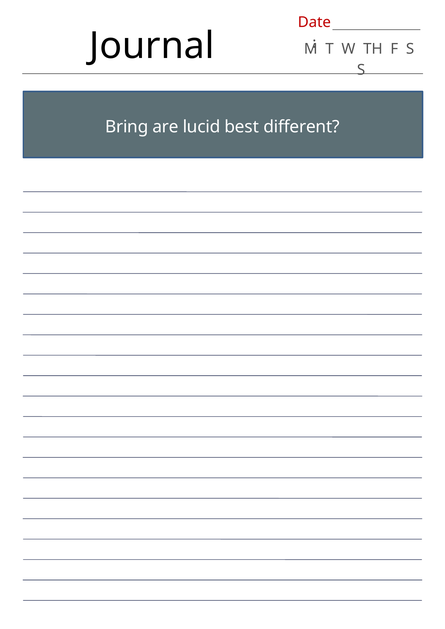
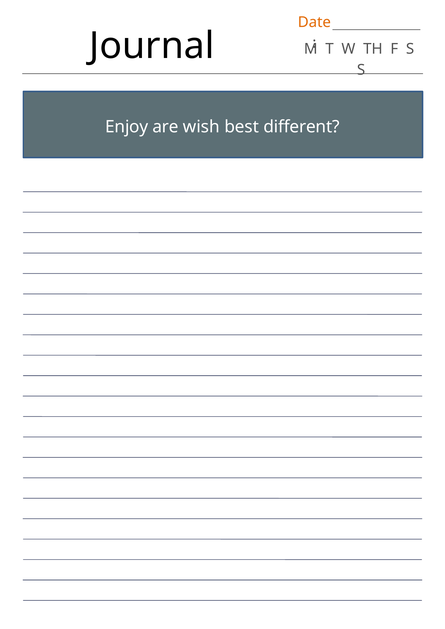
Date colour: red -> orange (314, 22)
Bring: Bring -> Enjoy (127, 127)
lucid: lucid -> wish (201, 127)
